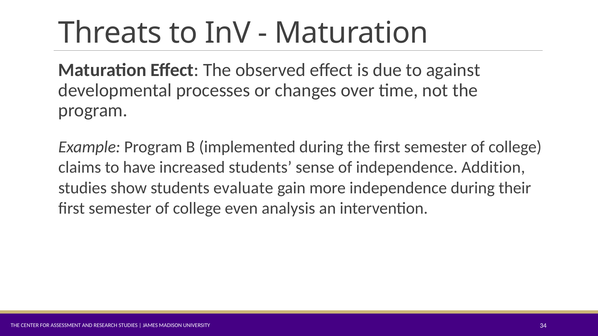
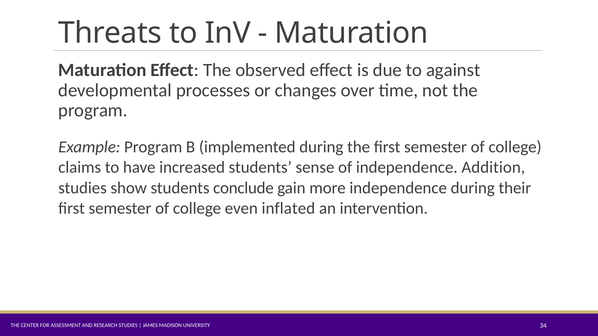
evaluate: evaluate -> conclude (243, 188)
analysis: analysis -> inflated (288, 208)
